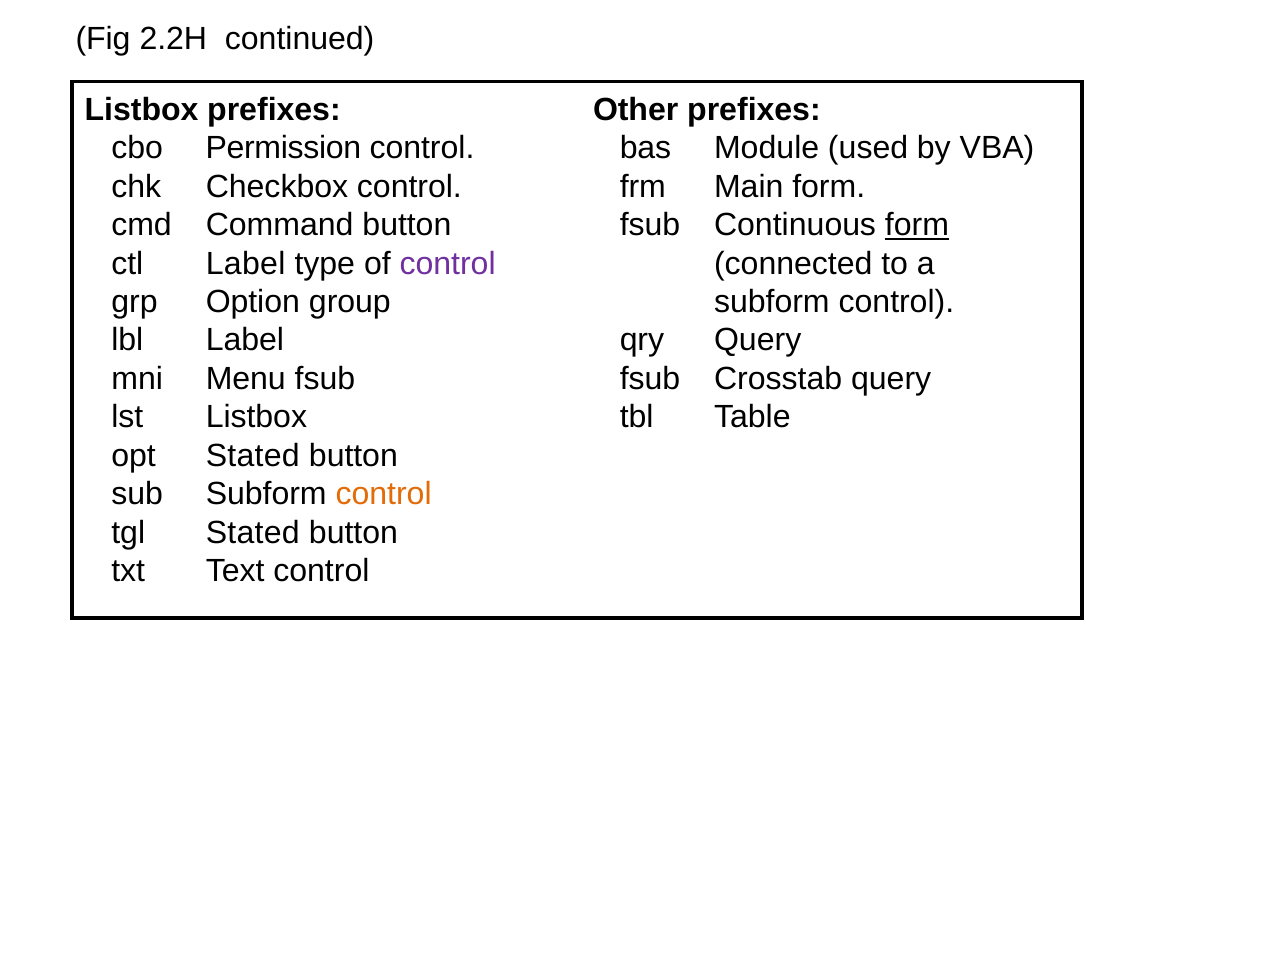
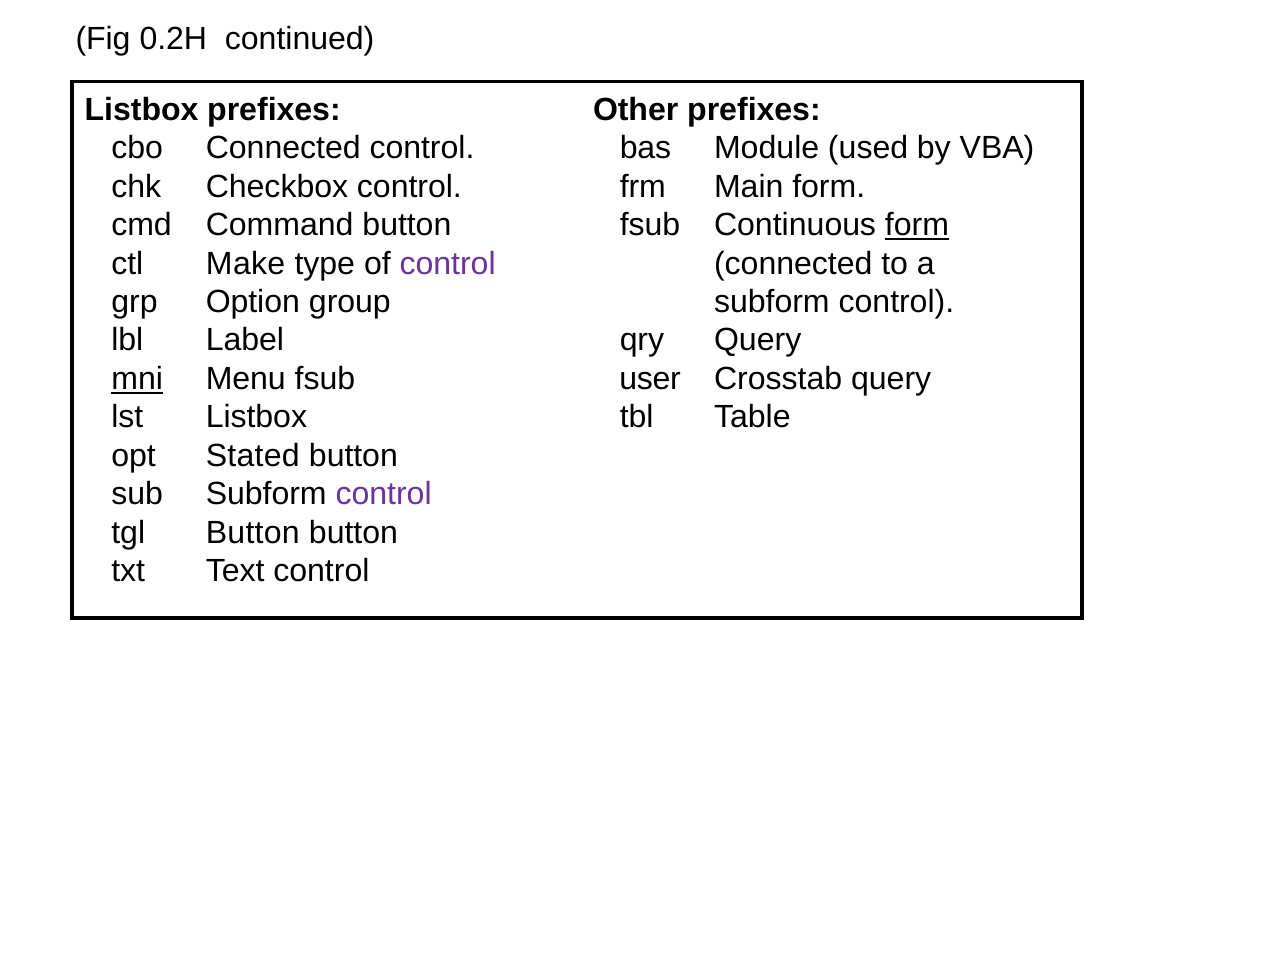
2.2H: 2.2H -> 0.2H (173, 39)
cbo Permission: Permission -> Connected (283, 148)
ctl Label: Label -> Make (246, 263)
mni underline: none -> present (137, 379)
fsub: fsub -> user (650, 379)
control colour: orange -> purple (384, 494)
tgl Stated: Stated -> Button (253, 533)
